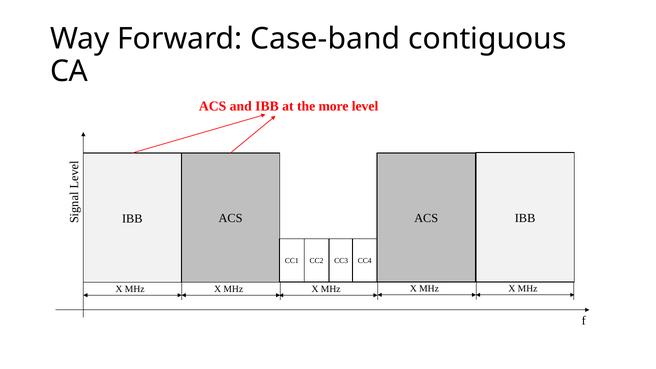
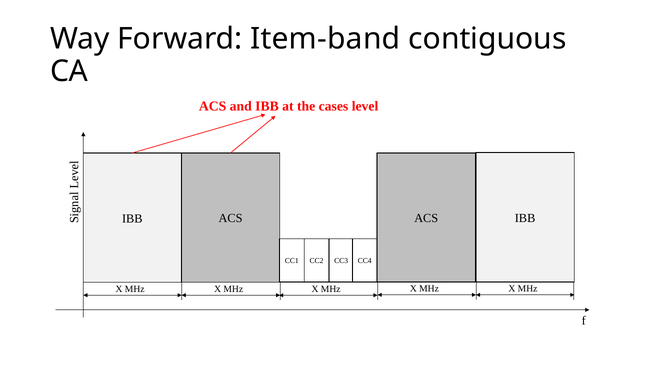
Case-band: Case-band -> Item-band (325, 39)
more: more -> cases (333, 106)
